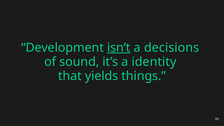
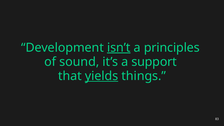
decisions: decisions -> principles (172, 48)
identity: identity -> support (154, 62)
yields underline: none -> present (102, 76)
